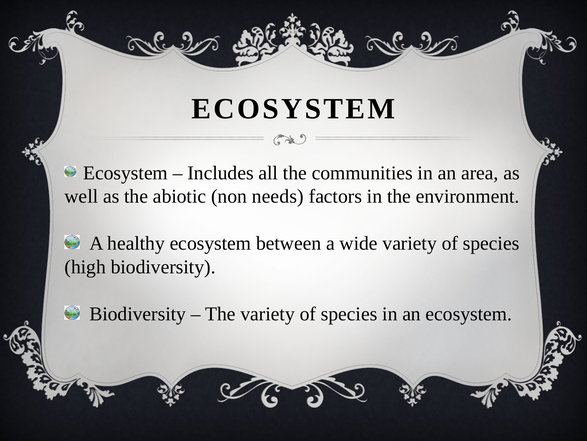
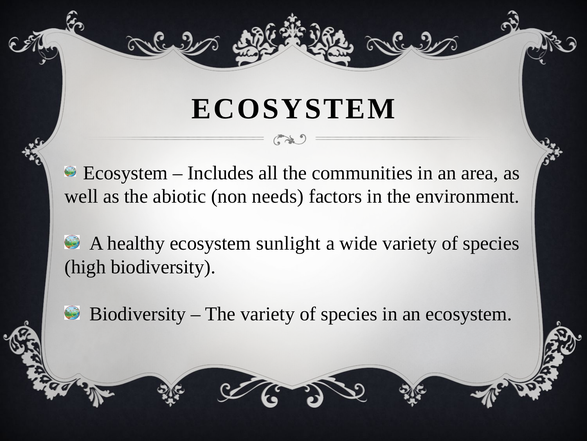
between: between -> sunlight (289, 243)
